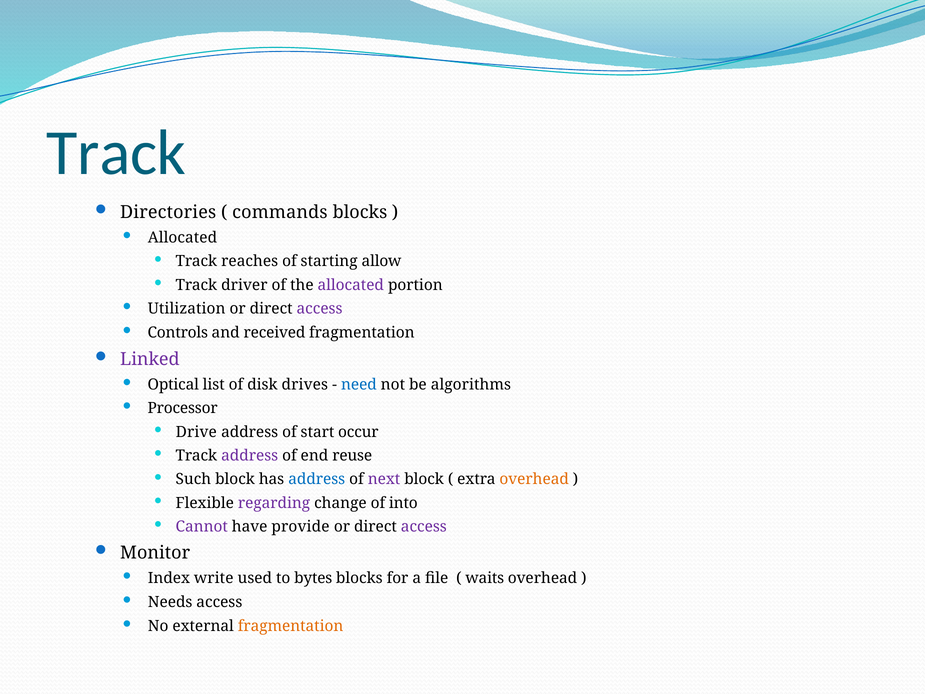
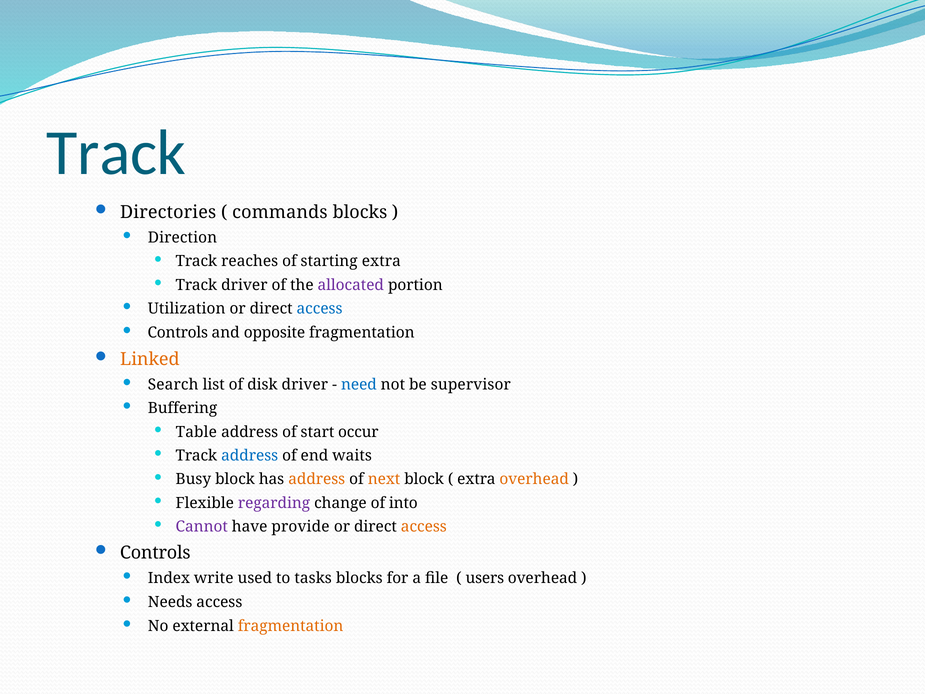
Allocated: Allocated -> Direction (182, 238)
starting allow: allow -> extra (381, 261)
access colour: purple -> blue (320, 309)
received: received -> opposite (274, 333)
Linked colour: purple -> orange (150, 359)
Optical: Optical -> Search (173, 384)
disk drives: drives -> driver (305, 384)
algorithms: algorithms -> supervisor (471, 384)
Processor: Processor -> Buffering (183, 408)
Drive: Drive -> Table (196, 432)
address colour: purple -> blue (250, 455)
reuse: reuse -> waits (352, 455)
Such: Such -> Busy (193, 479)
address colour: blue -> orange (317, 479)
next colour: purple -> orange (384, 479)
access colour: purple -> orange (424, 526)
Monitor: Monitor -> Controls (155, 553)
bytes: bytes -> tasks (313, 578)
waits: waits -> users (485, 578)
